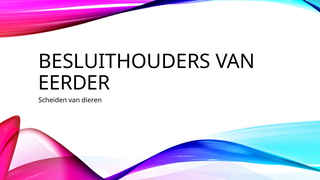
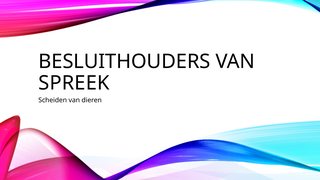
EERDER: EERDER -> SPREEK (74, 83)
